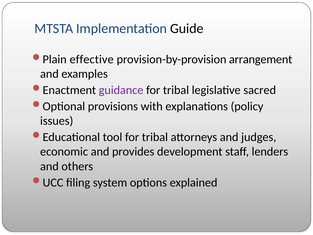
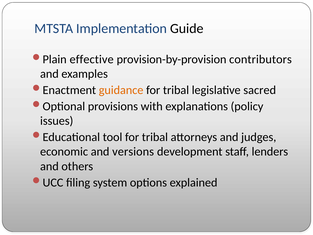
arrangement: arrangement -> contributors (260, 59)
guidance colour: purple -> orange (121, 90)
provides: provides -> versions (133, 152)
